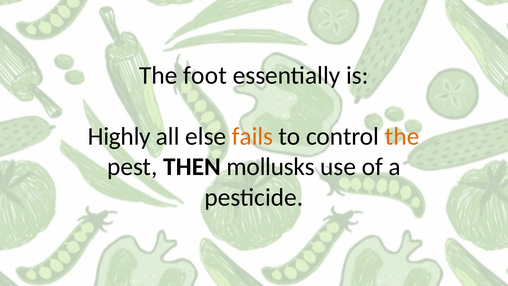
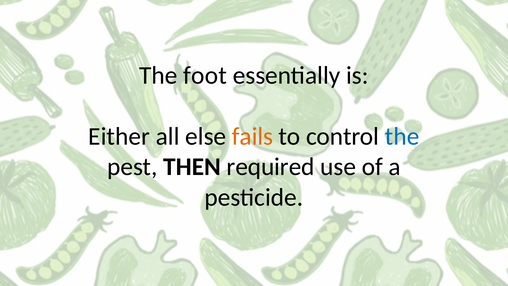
Highly: Highly -> Either (119, 136)
the colour: orange -> blue (402, 136)
mollusks: mollusks -> required (271, 167)
